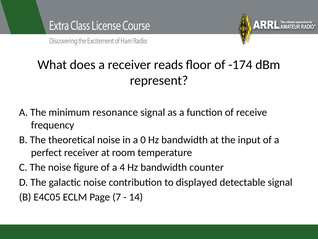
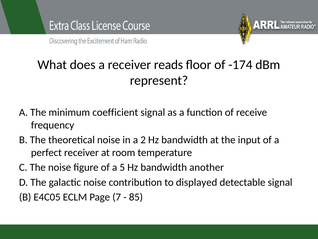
resonance: resonance -> coefficient (115, 112)
0: 0 -> 2 (143, 140)
4: 4 -> 5 (122, 167)
counter: counter -> another (207, 167)
14: 14 -> 85 (136, 197)
